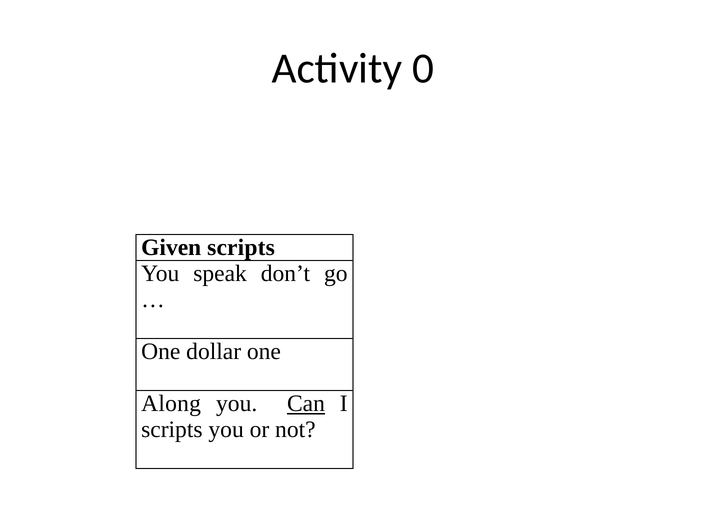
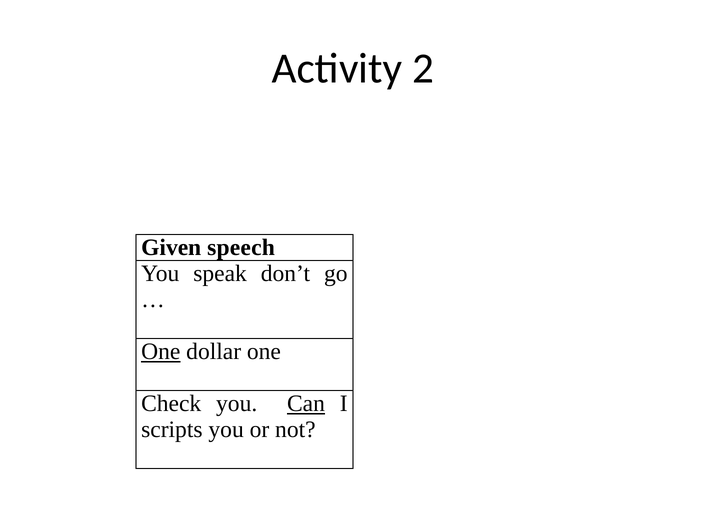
0: 0 -> 2 (423, 68)
Given scripts: scripts -> speech (241, 248)
One underline: none -> present (161, 352)
Along: Along -> Check (171, 404)
